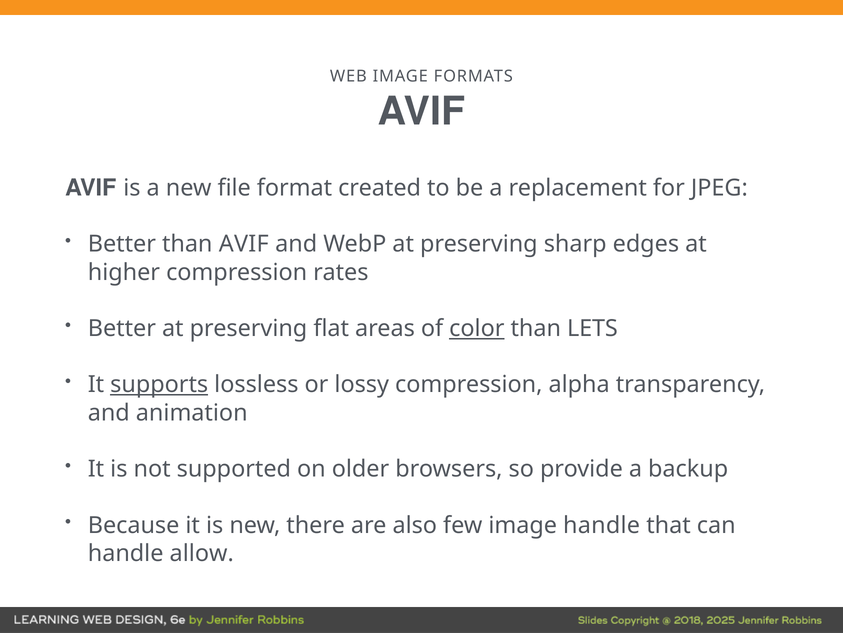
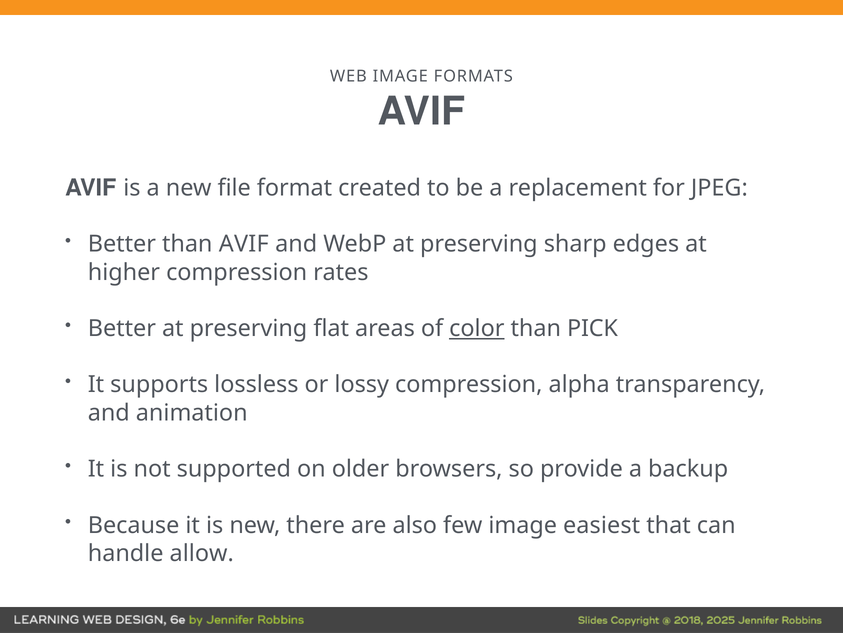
LETS: LETS -> PICK (593, 328)
supports underline: present -> none (159, 384)
image handle: handle -> easiest (602, 525)
